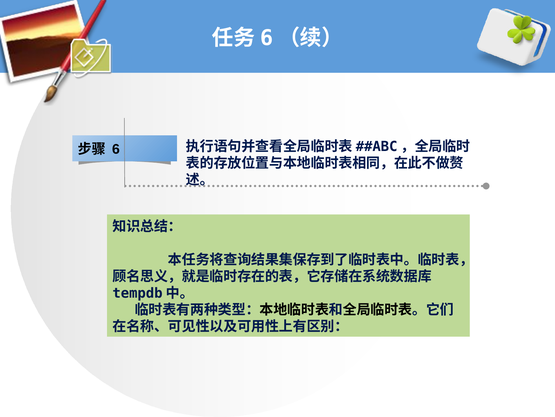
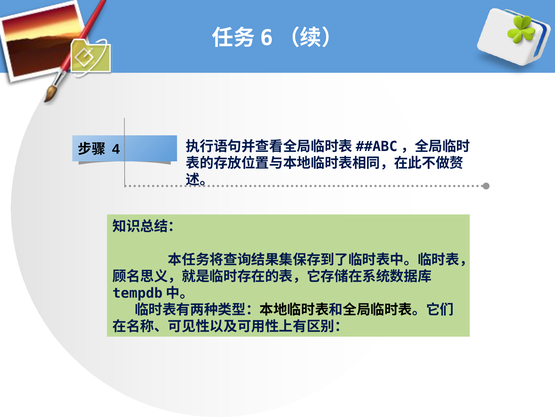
6: 6 -> 4 (116, 149)
